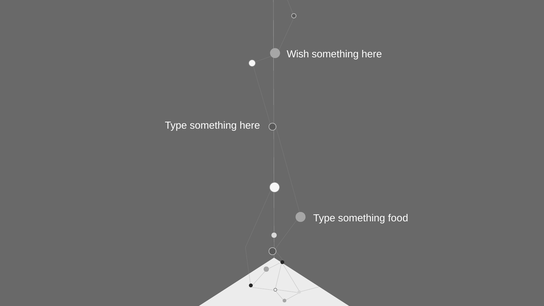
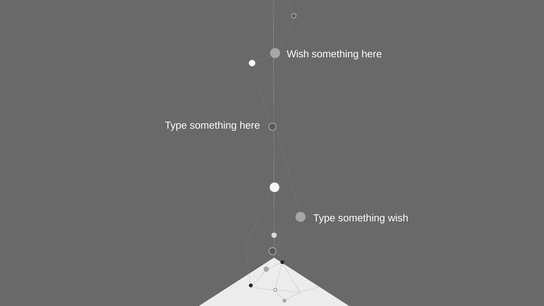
something food: food -> wish (398, 218)
